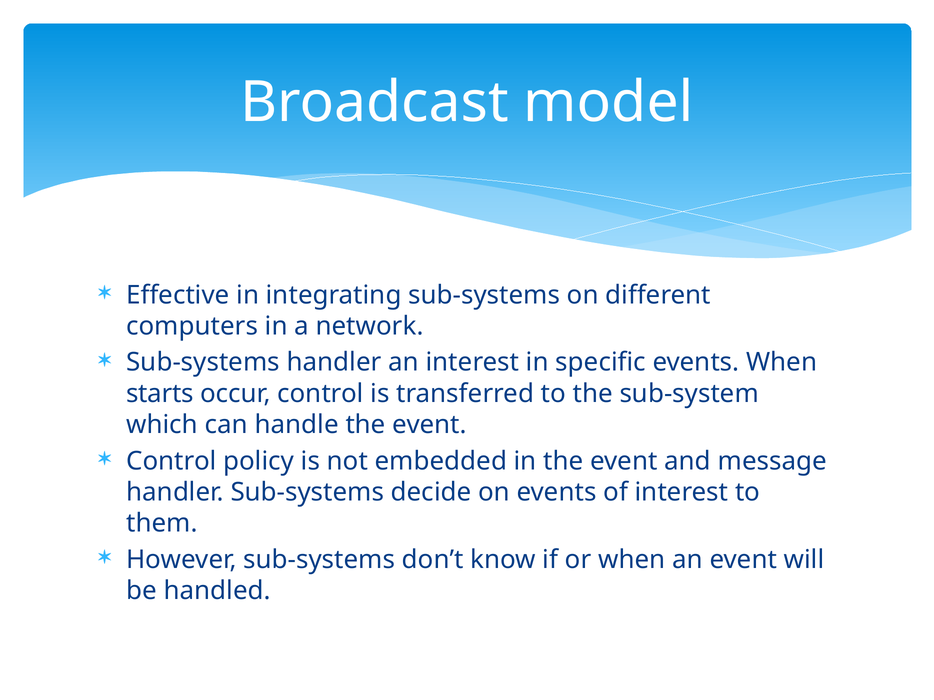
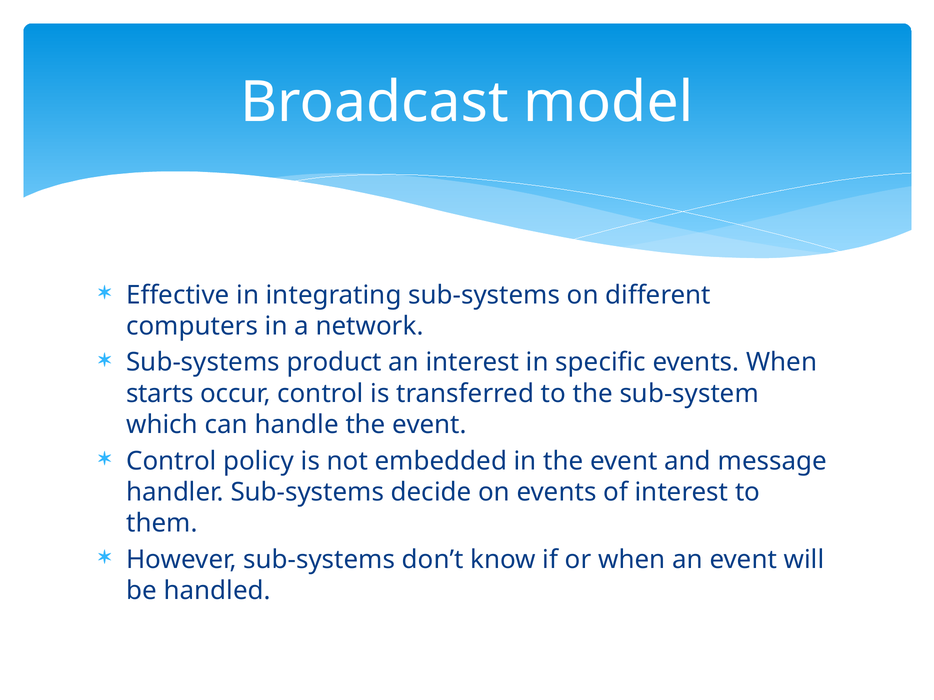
Sub-systems handler: handler -> product (334, 363)
